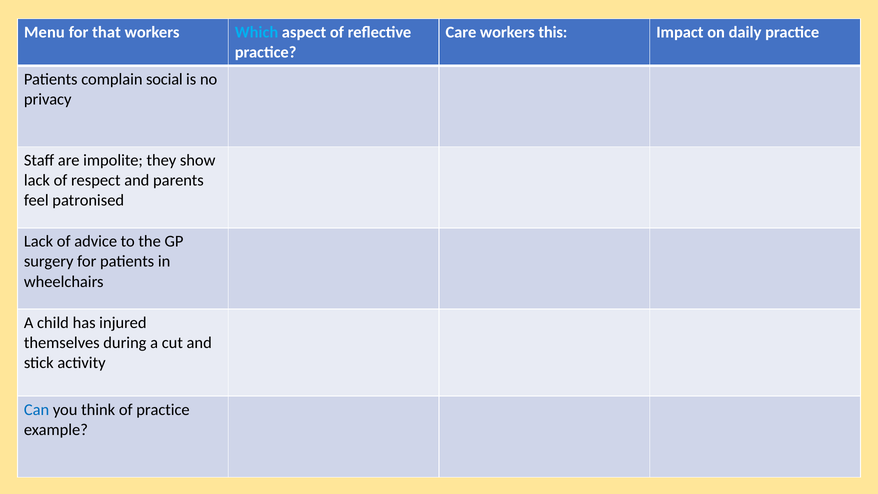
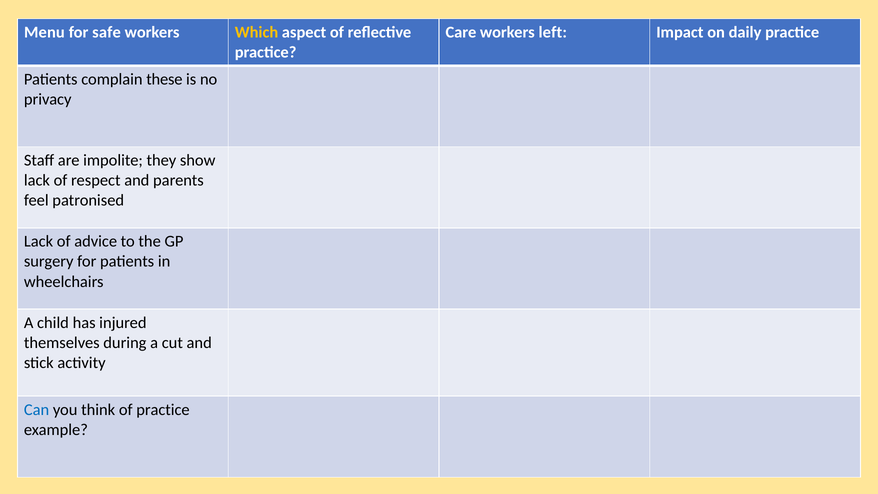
that: that -> safe (106, 32)
Which colour: light blue -> yellow (256, 32)
this: this -> left (553, 32)
social: social -> these (164, 79)
